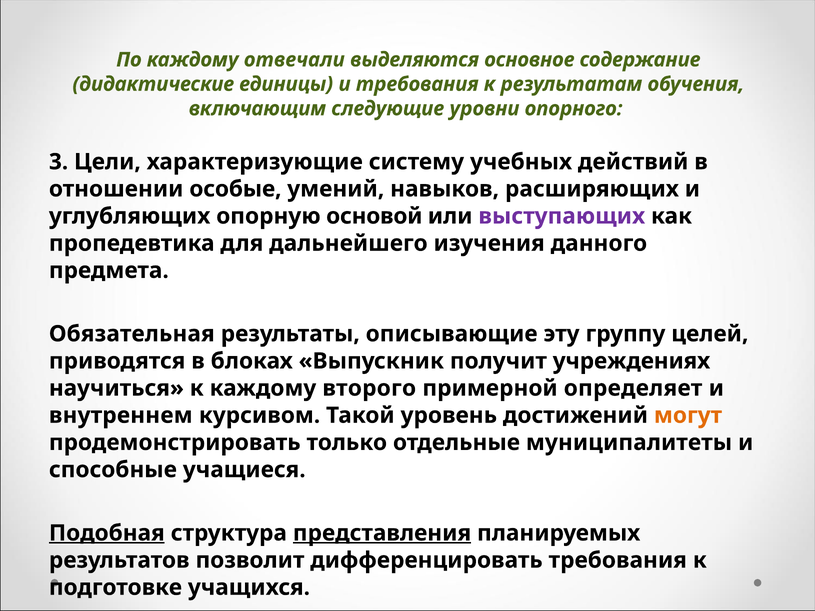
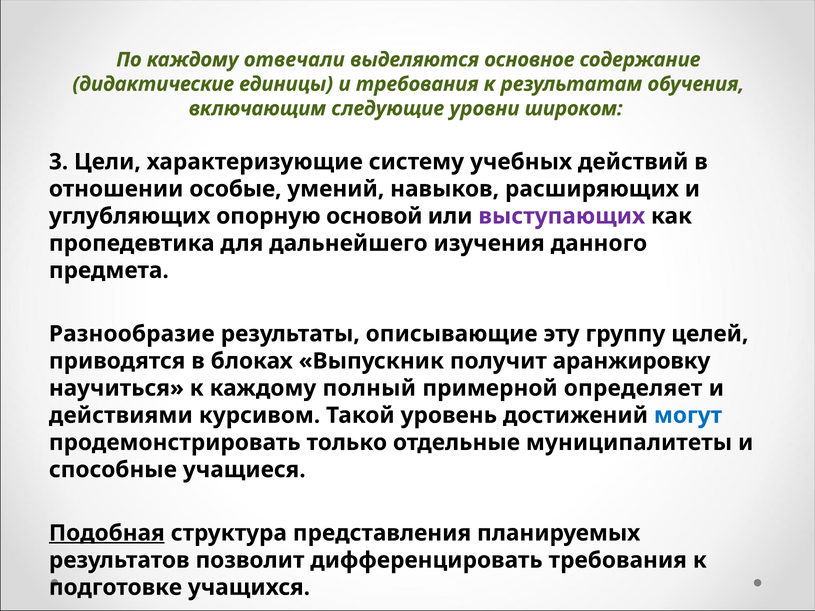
опорного: опорного -> широком (574, 109)
Обязательная: Обязательная -> Разнообразие (132, 334)
учреждениях: учреждениях -> аранжировку (631, 361)
второго: второго -> полный (369, 388)
внутреннем: внутреннем -> действиями (121, 416)
могут colour: orange -> blue (688, 416)
представления underline: present -> none (382, 533)
